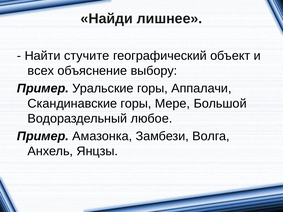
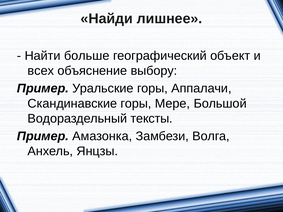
стучите: стучите -> больше (87, 56)
любое: любое -> тексты (152, 119)
